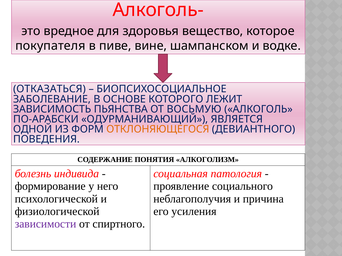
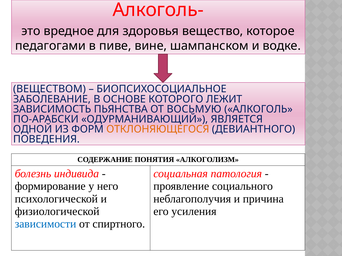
покупателя: покупателя -> педагогами (50, 46)
ОТКАЗАТЬСЯ: ОТКАЗАТЬСЯ -> ВЕЩЕСТВОМ (49, 89)
зависимости colour: purple -> blue (46, 224)
